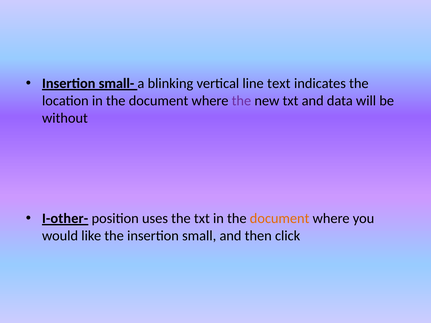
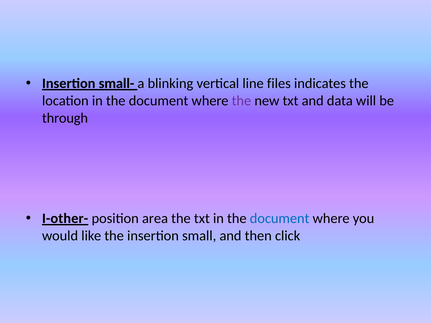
text: text -> files (279, 84)
without: without -> through (65, 118)
uses: uses -> area (155, 219)
document colour: orange -> blue (280, 219)
